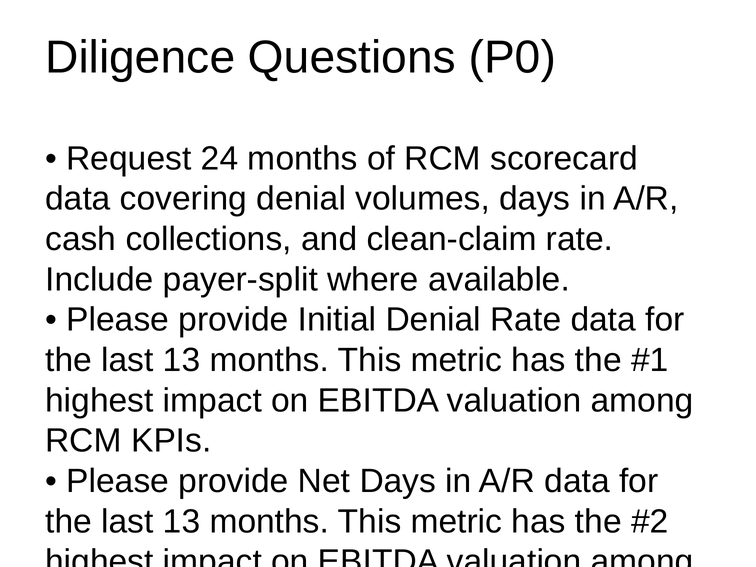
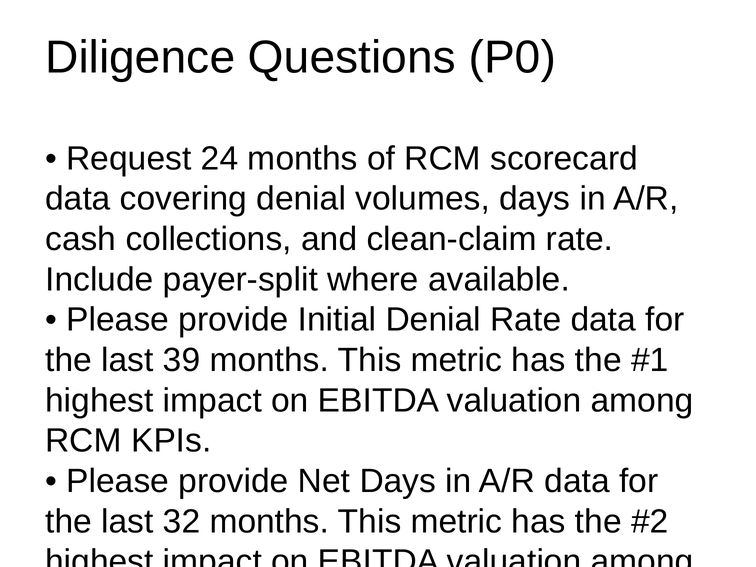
13: 13 -> 39 (182, 360)
13: 13 -> 32 (182, 522)
